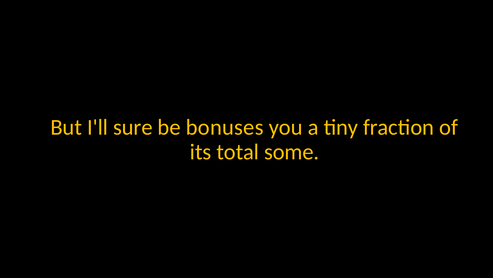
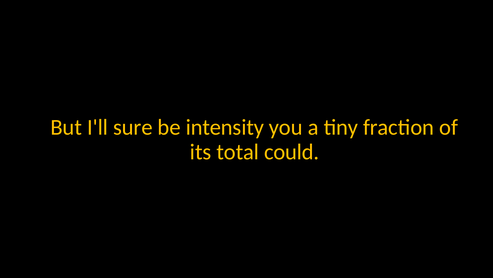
bonuses: bonuses -> intensity (225, 127)
some: some -> could (292, 152)
